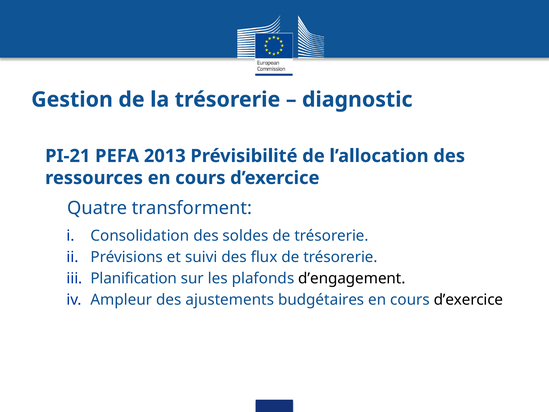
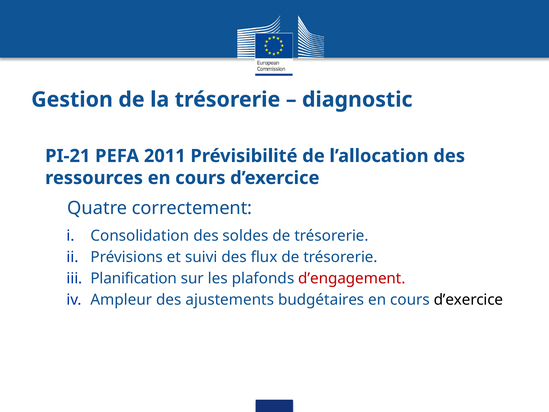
2013: 2013 -> 2011 (165, 156)
transforment: transforment -> correctement (192, 208)
d’engagement colour: black -> red (352, 278)
